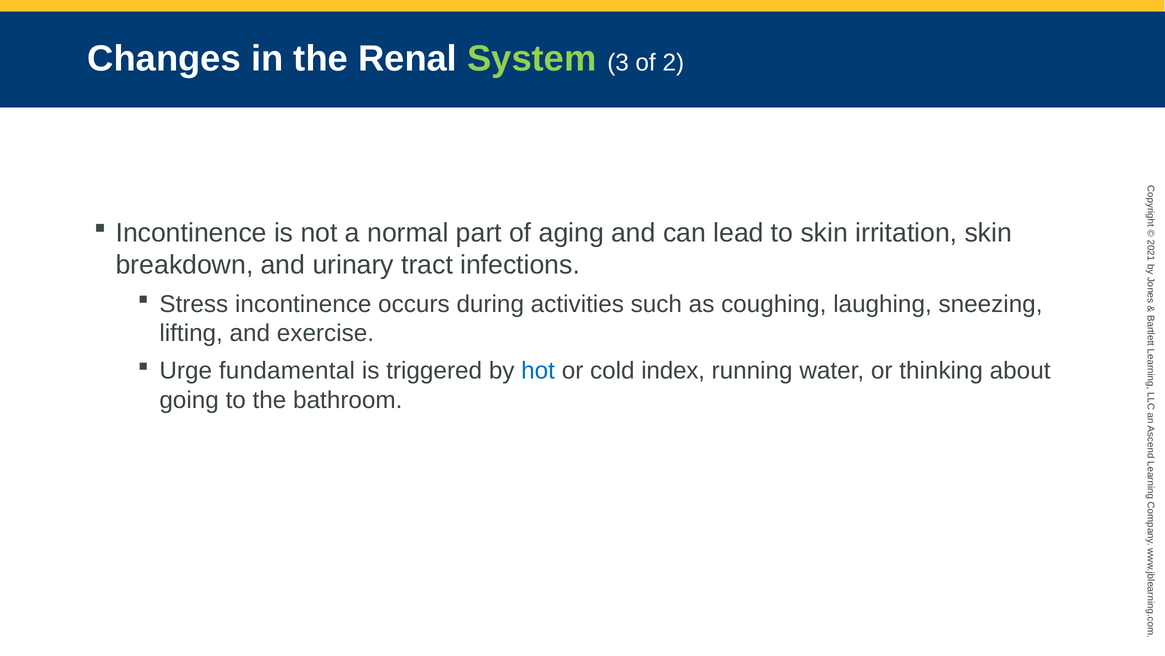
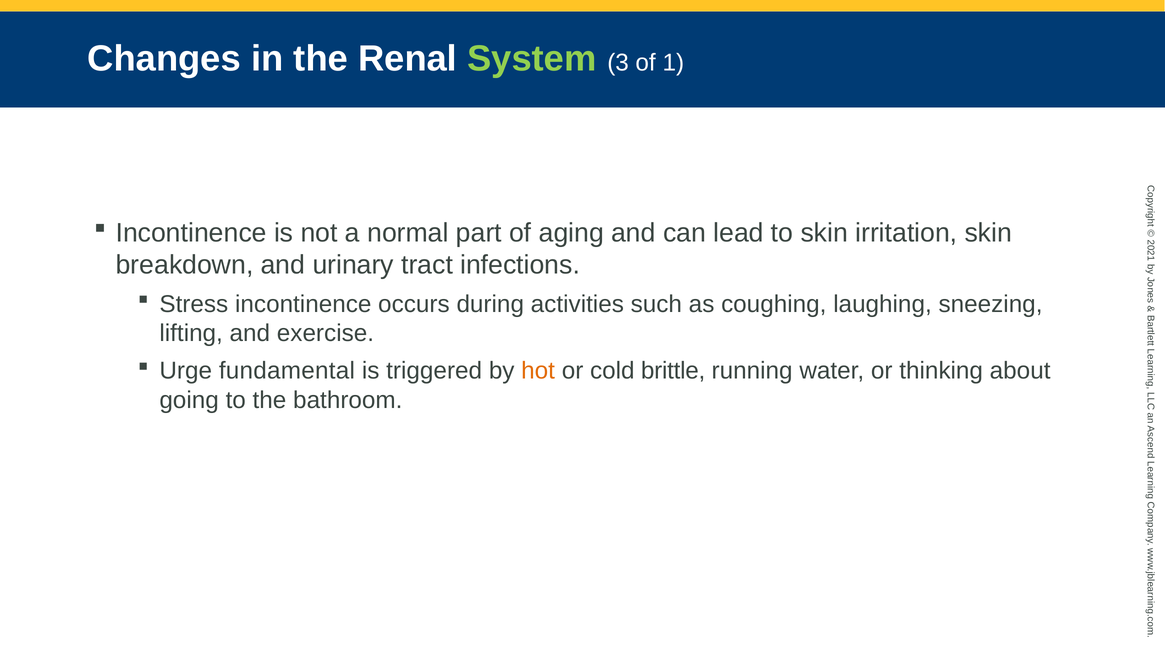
of 2: 2 -> 1 (673, 63)
hot colour: blue -> orange (538, 371)
index: index -> brittle (673, 371)
